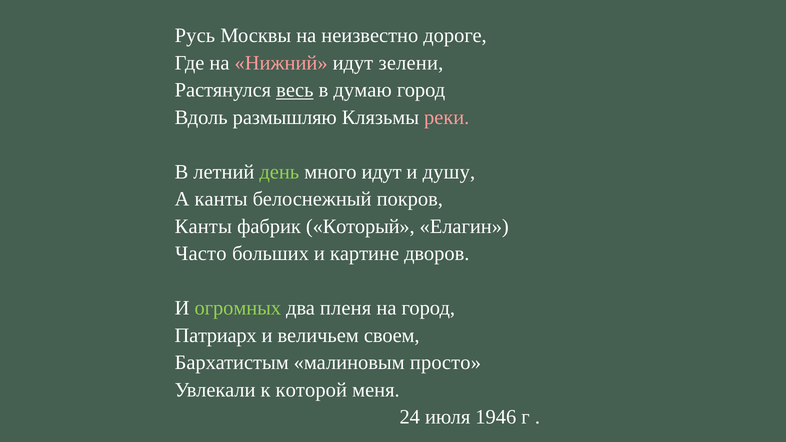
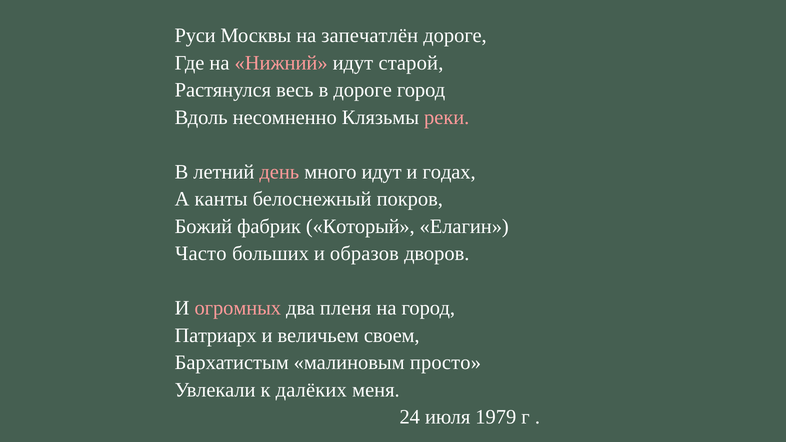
Русь: Русь -> Руси (195, 36)
неизвестно: неизвестно -> запечатлён (370, 36)
зелени: зелени -> старой (411, 63)
весь underline: present -> none (295, 90)
в думаю: думаю -> дороге (363, 90)
размышляю: размышляю -> несомненно (285, 117)
день colour: light green -> pink (279, 172)
душу: душу -> годах (449, 172)
Канты: Канты -> Божий (203, 226)
картине: картине -> образов (364, 254)
огромных colour: light green -> pink (238, 308)
которой: которой -> далёких (311, 390)
1946: 1946 -> 1979 (496, 417)
